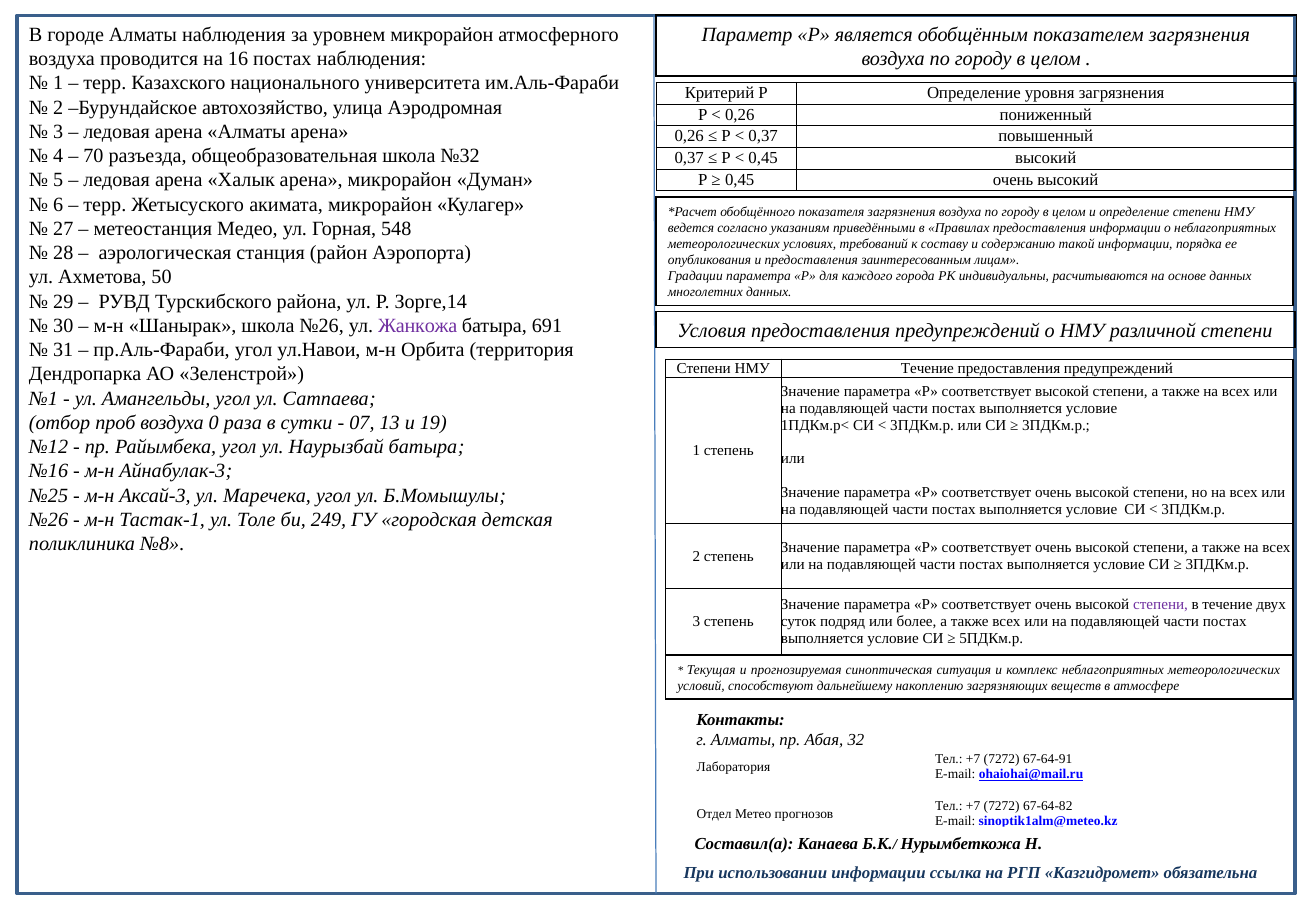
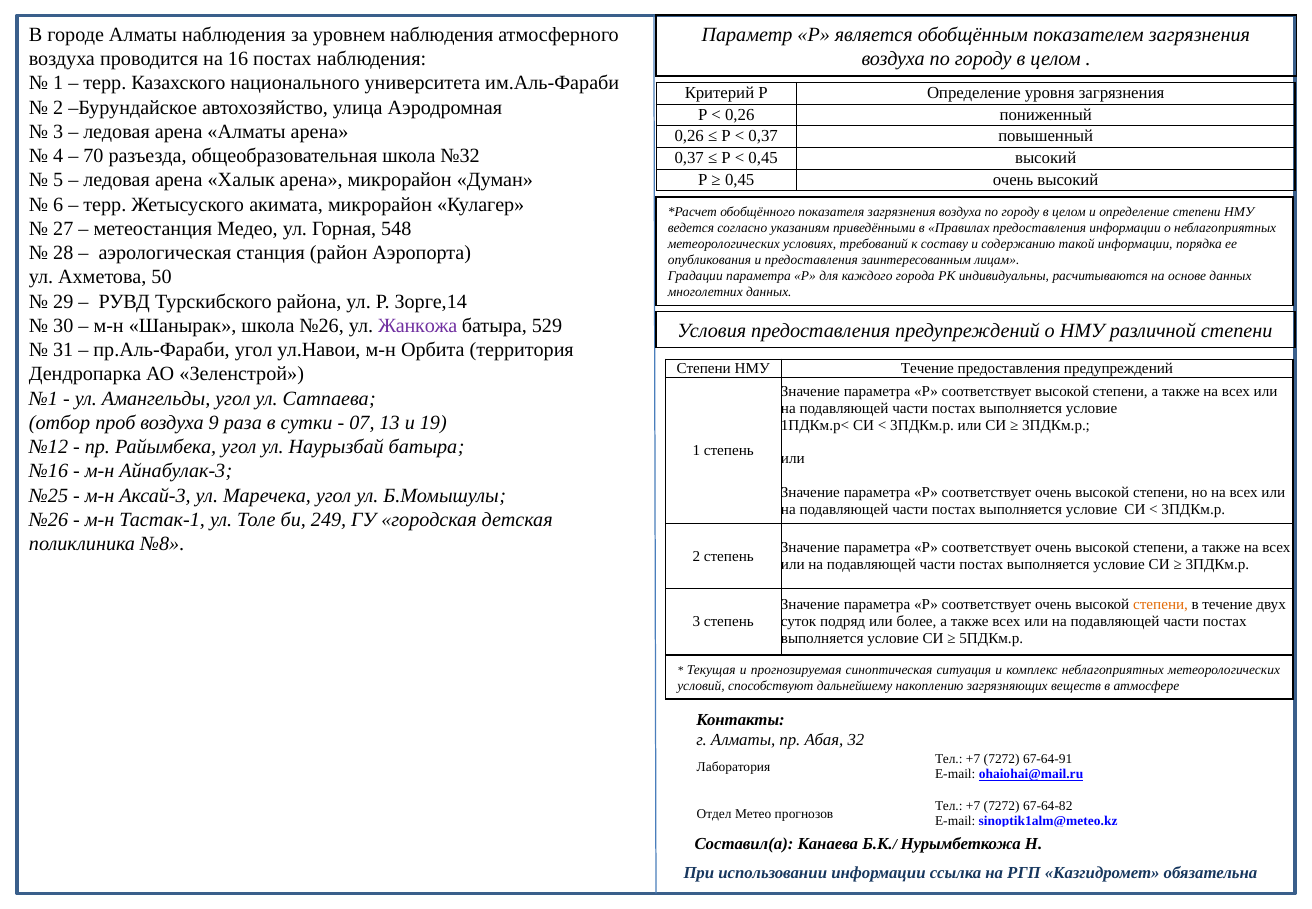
уровнем микрорайон: микрорайон -> наблюдения (442, 35)
691: 691 -> 529 (547, 325)
0: 0 -> 9 (214, 422)
степени colour: purple -> orange (1161, 604)
